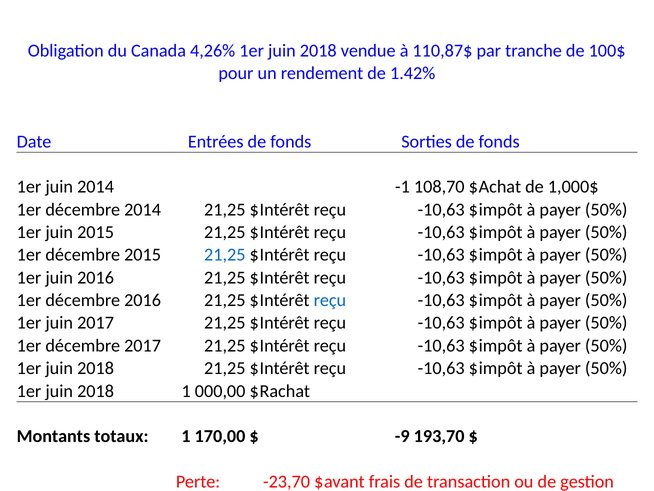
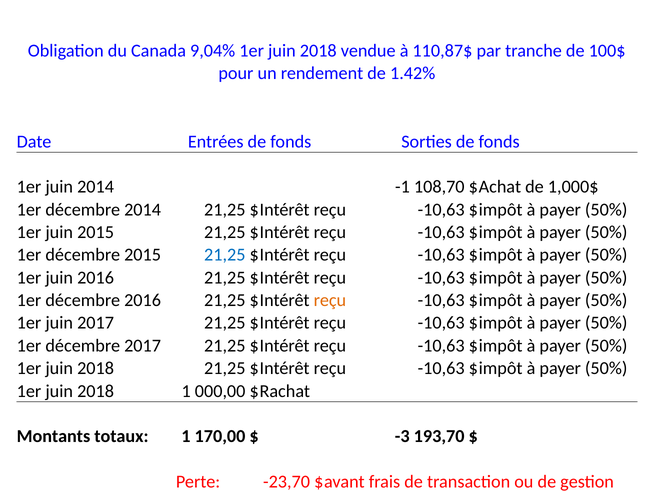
4,26%: 4,26% -> 9,04% (213, 51)
reçu colour: blue -> orange (330, 300)
-9: -9 -> -3 (402, 436)
